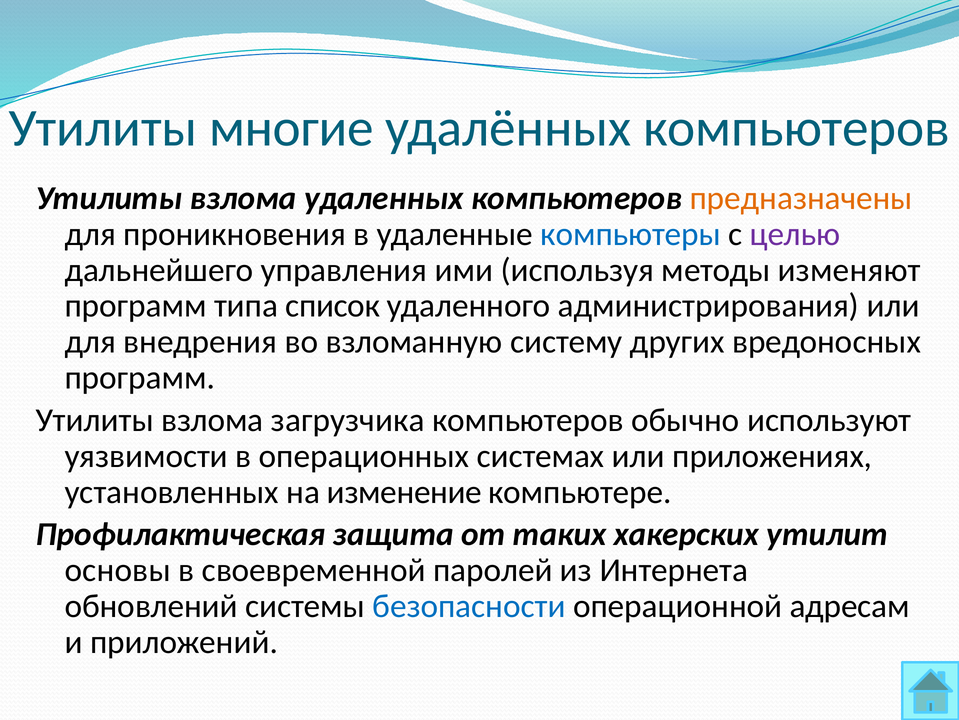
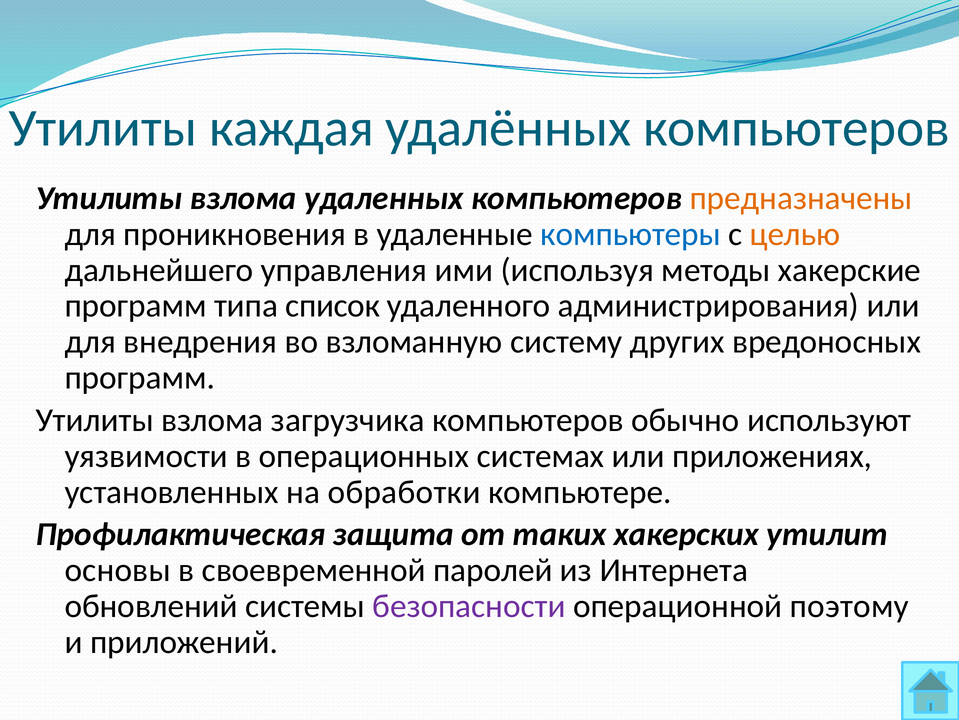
многие: многие -> каждая (291, 128)
целью colour: purple -> orange (795, 234)
изменяют: изменяют -> хакерские (849, 270)
изменение: изменение -> обработки (404, 492)
безопасности colour: blue -> purple (469, 606)
адресам: адресам -> поэтому (849, 606)
